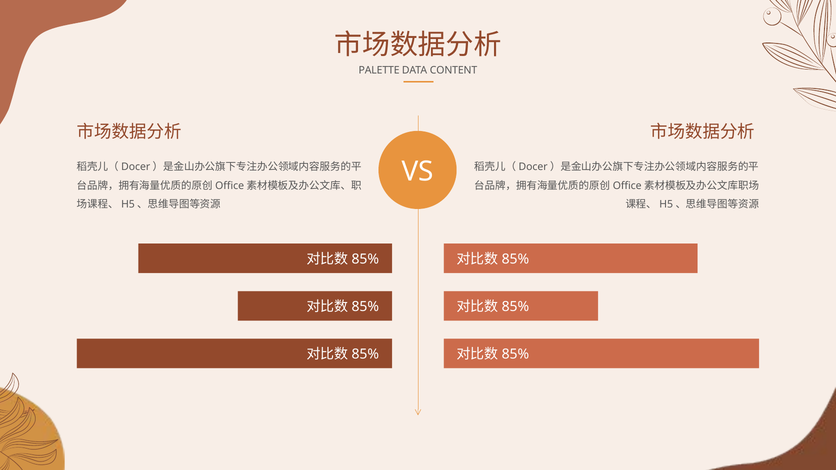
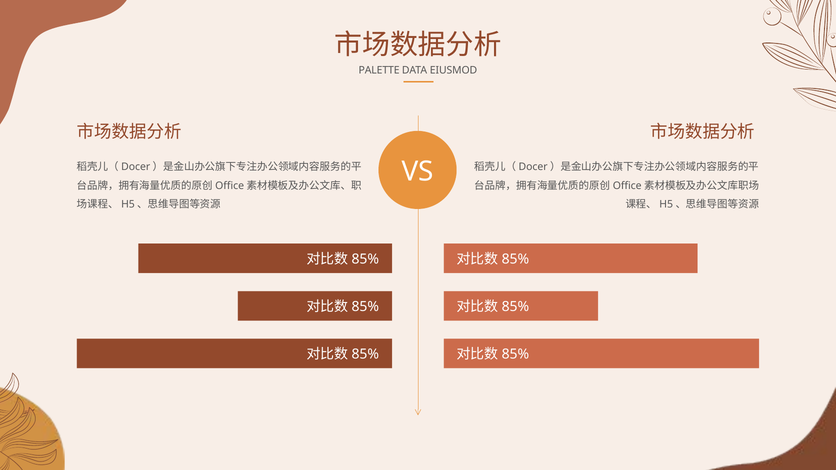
CONTENT: CONTENT -> EIUSMOD (454, 71)
